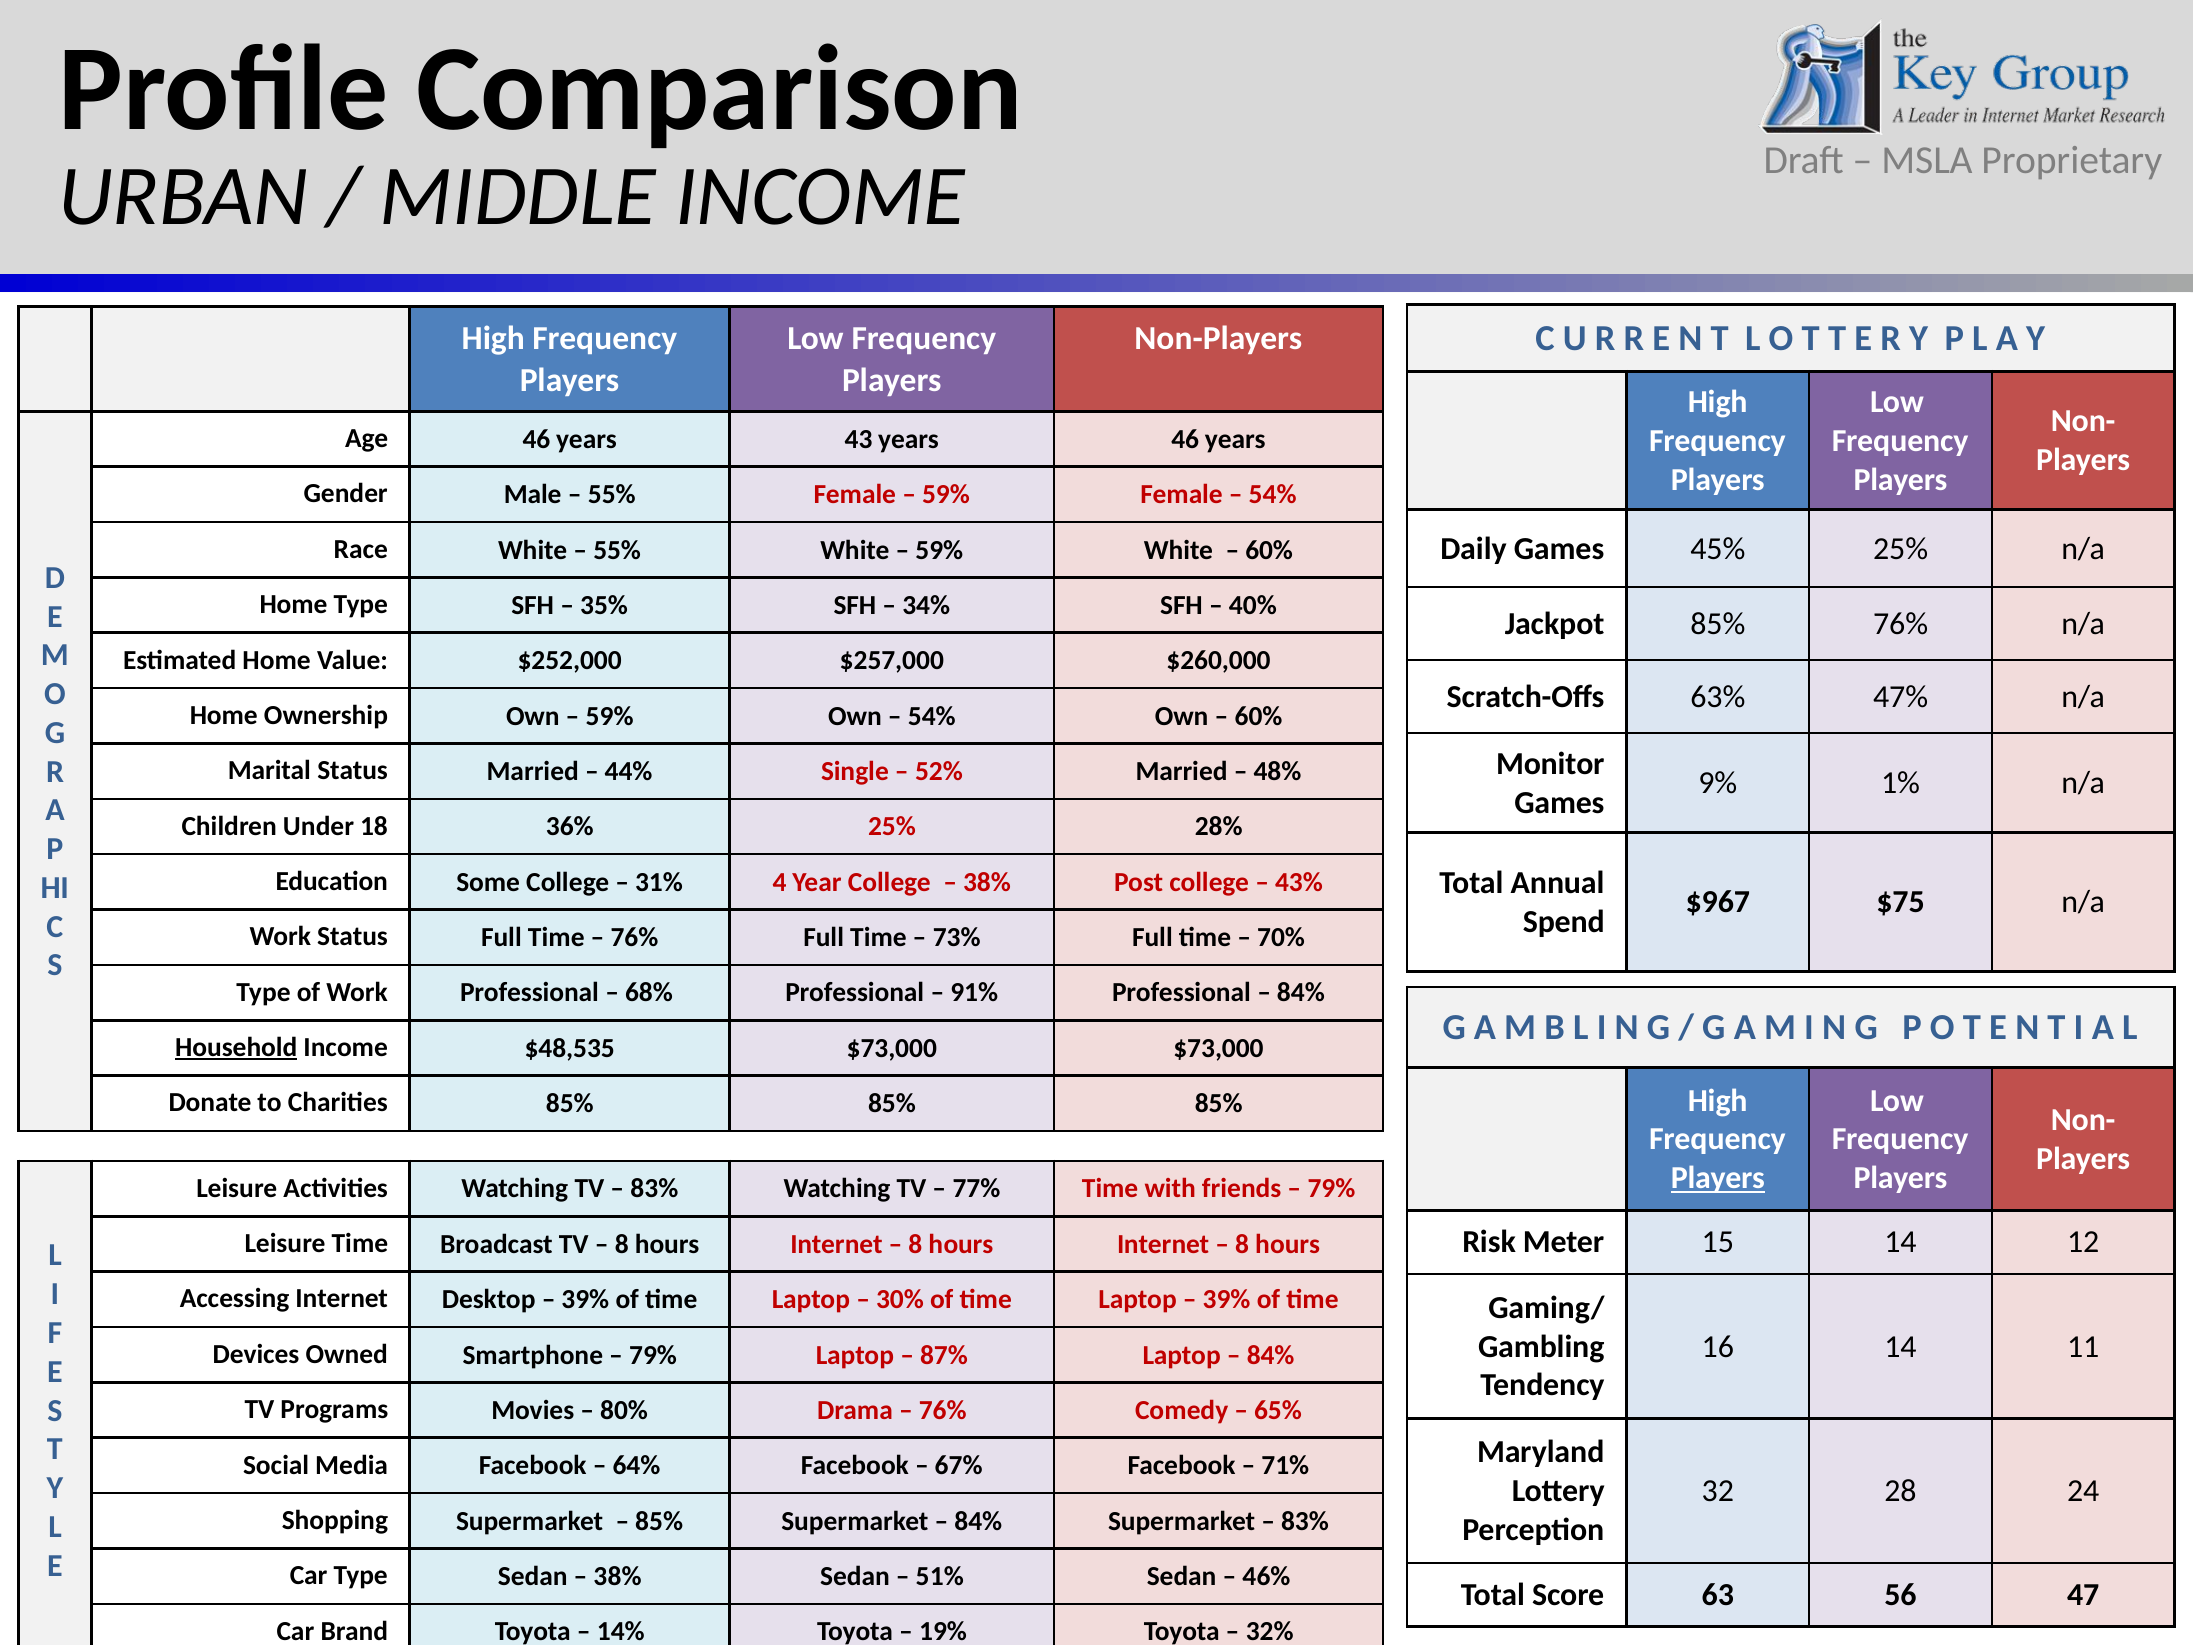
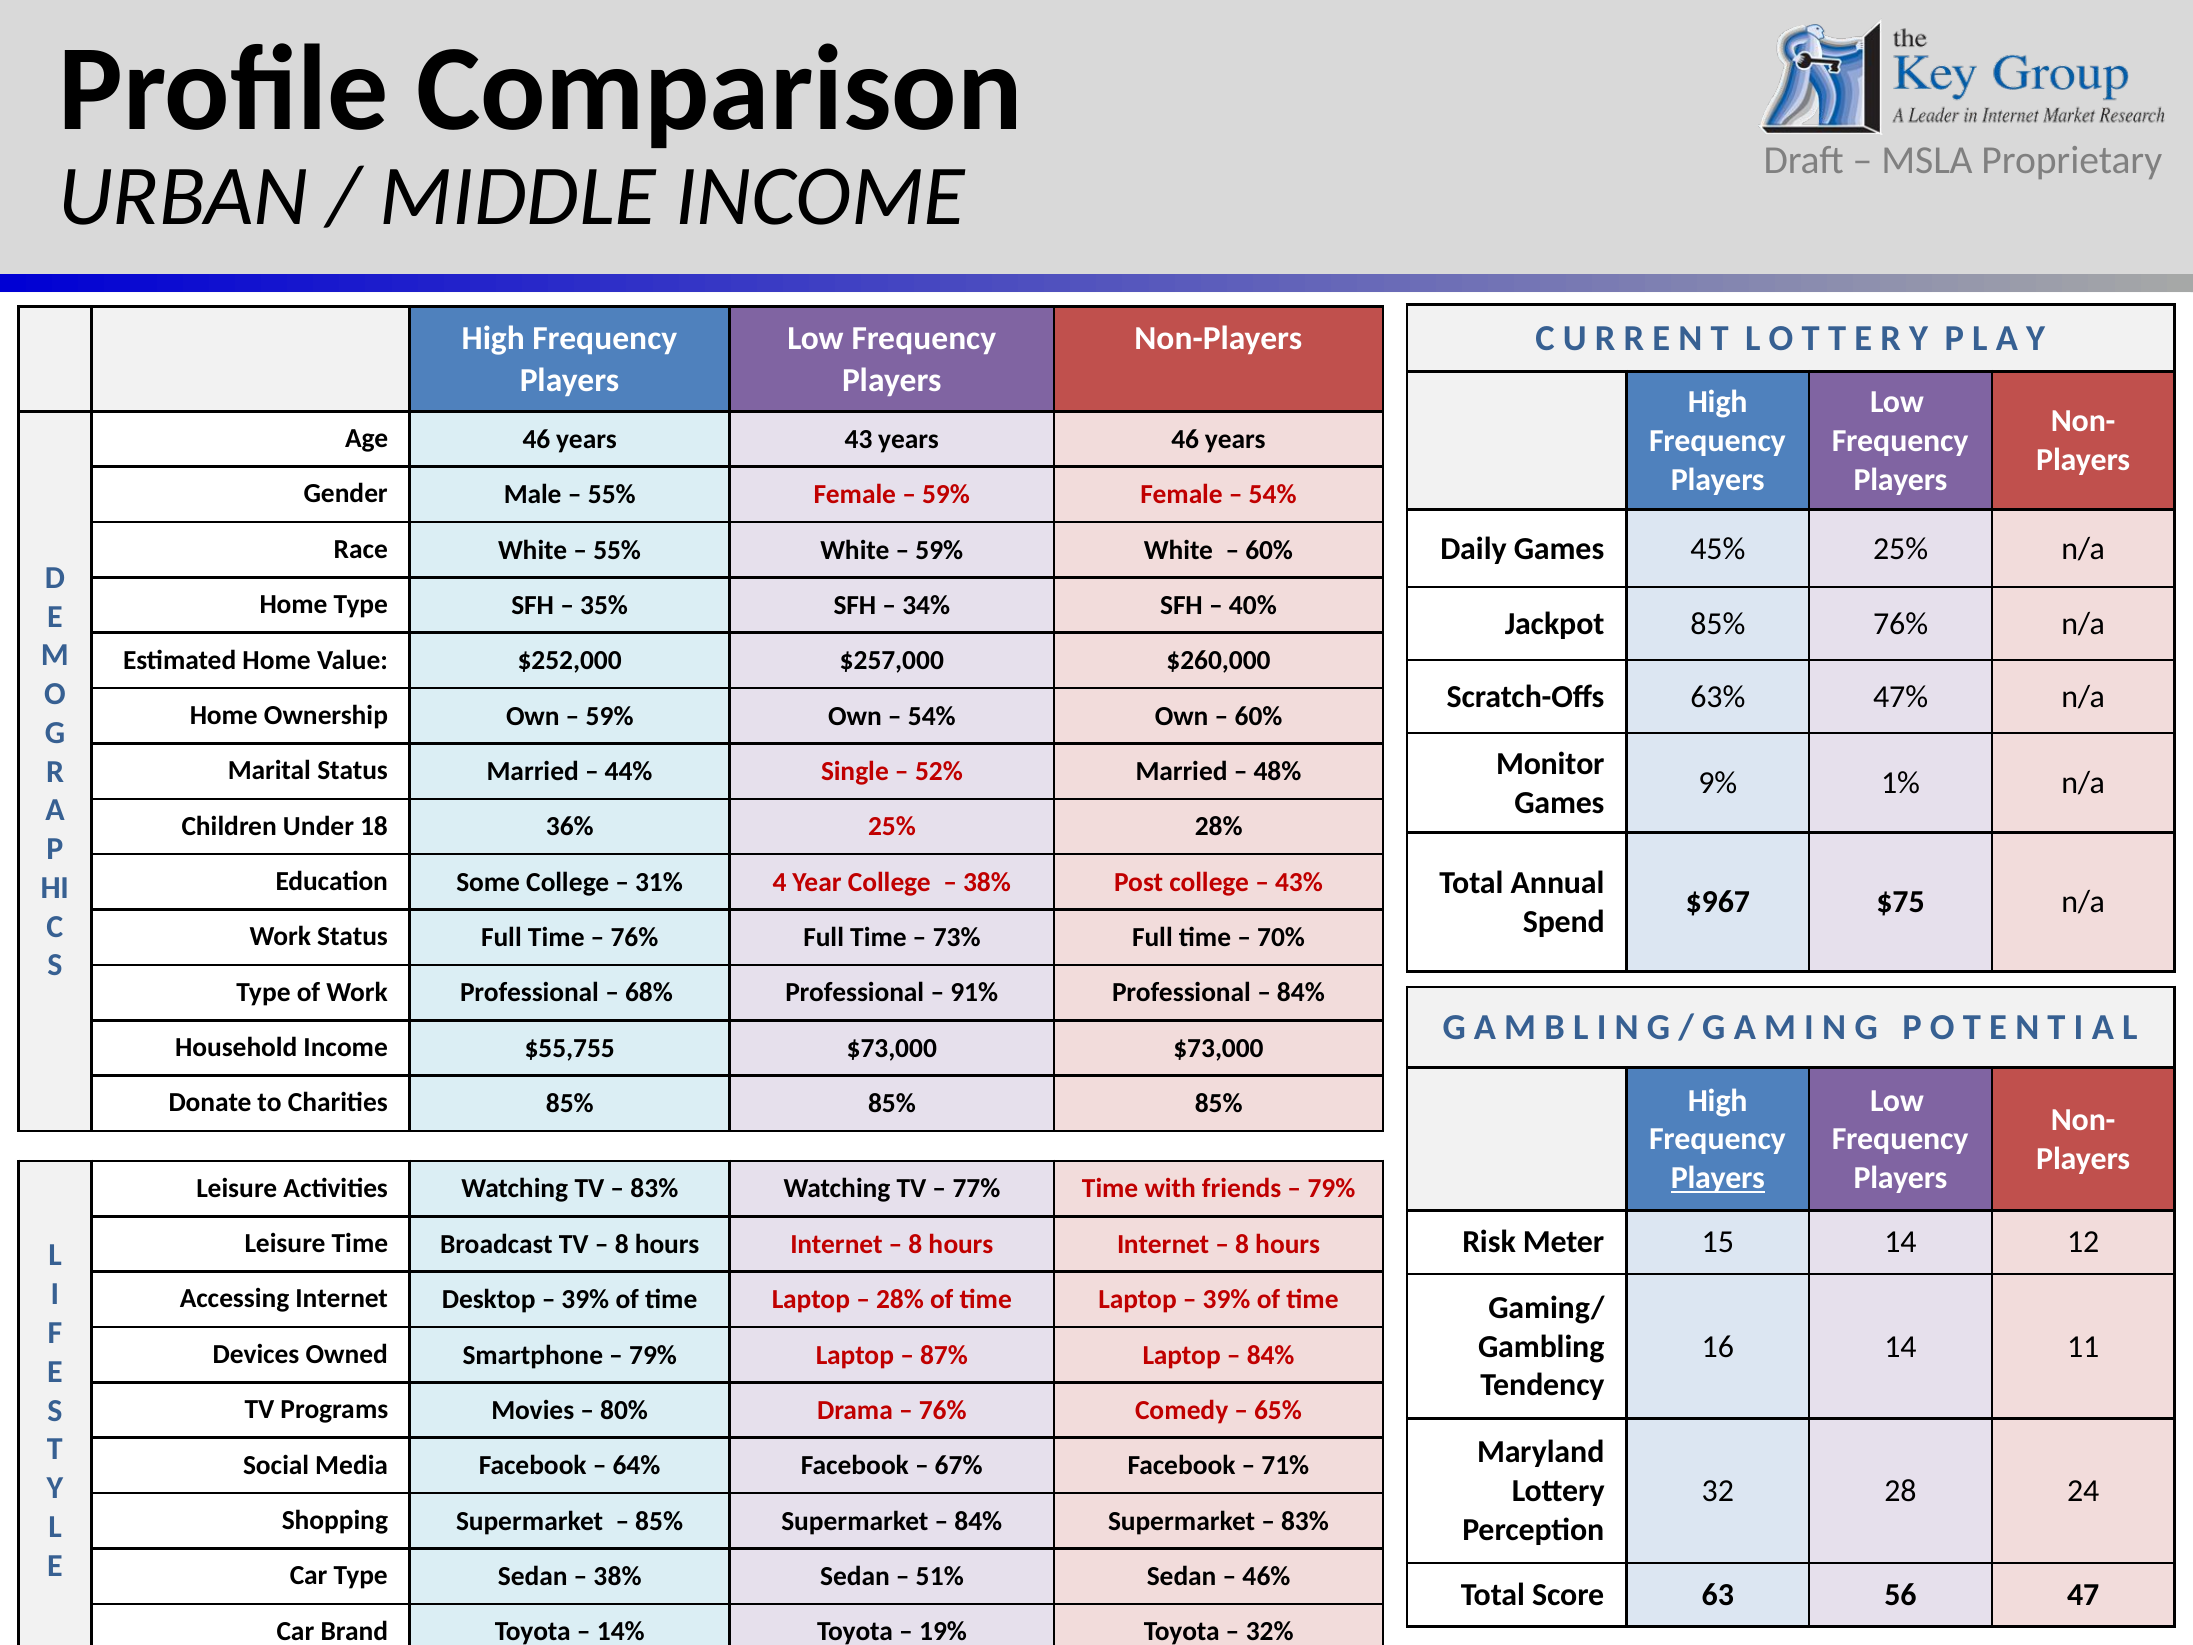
Household underline: present -> none (236, 1047)
$48,535: $48,535 -> $55,755 (570, 1048)
30%: 30% -> 28% (900, 1299)
